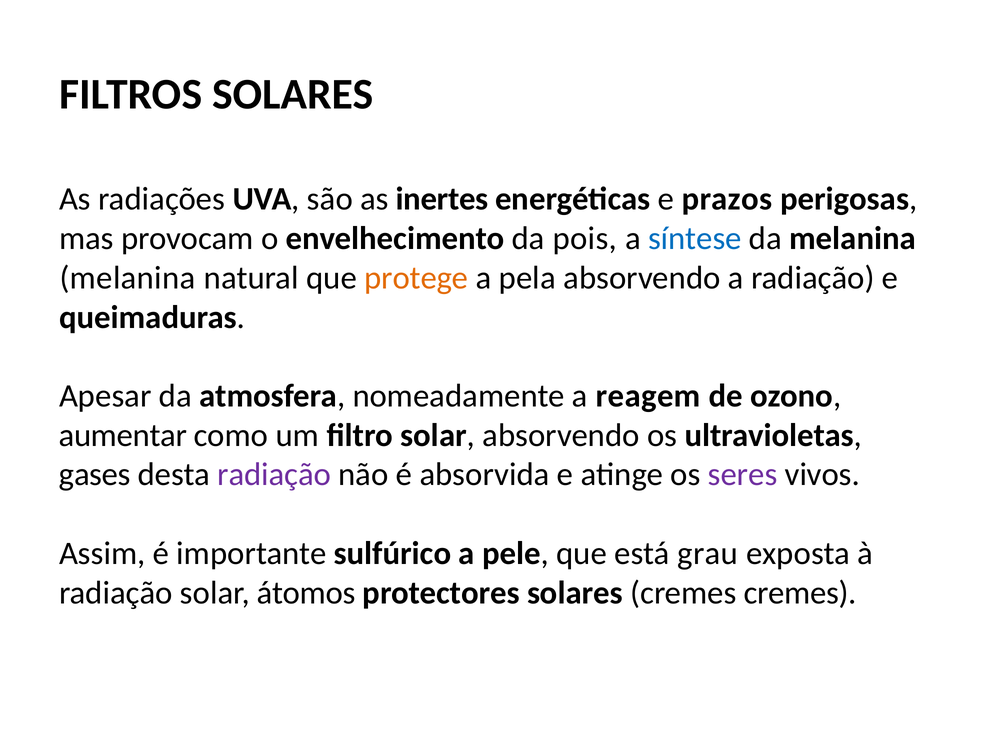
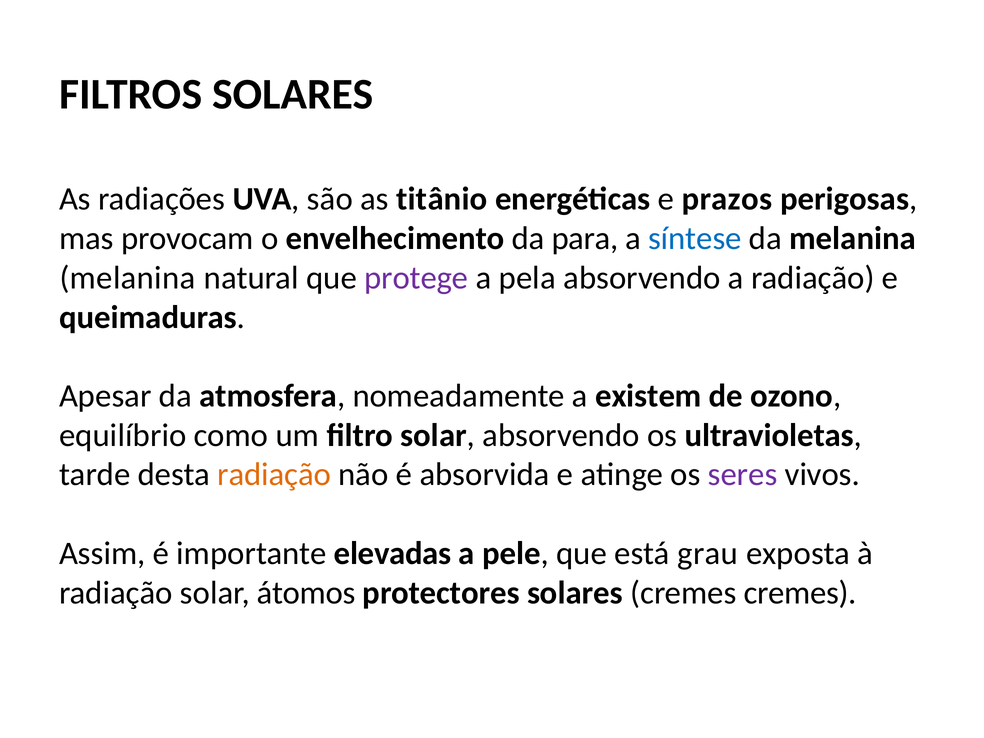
inertes: inertes -> titânio (442, 199)
pois: pois -> para (585, 238)
protege colour: orange -> purple (416, 278)
reagem: reagem -> existem (648, 396)
aumentar: aumentar -> equilíbrio (123, 435)
gases: gases -> tarde (95, 475)
radiação colour: purple -> orange (274, 475)
sulfúrico: sulfúrico -> elevadas (393, 553)
